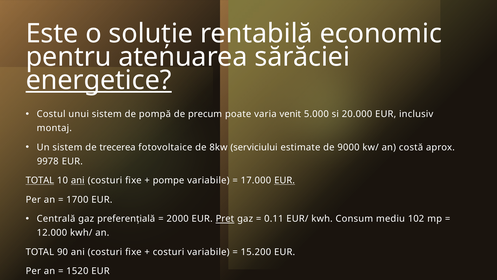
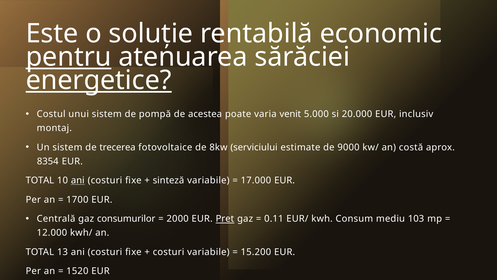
pentru underline: none -> present (69, 57)
precum: precum -> acestea (205, 114)
9978: 9978 -> 8354 (48, 161)
TOTAL underline: present -> none (40, 180)
pompe: pompe -> sinteză (168, 180)
EUR underline: present -> none (285, 180)
preferențială: preferențială -> consumurilor (126, 219)
102: 102 -> 103 (416, 219)
90: 90 -> 13 (62, 252)
